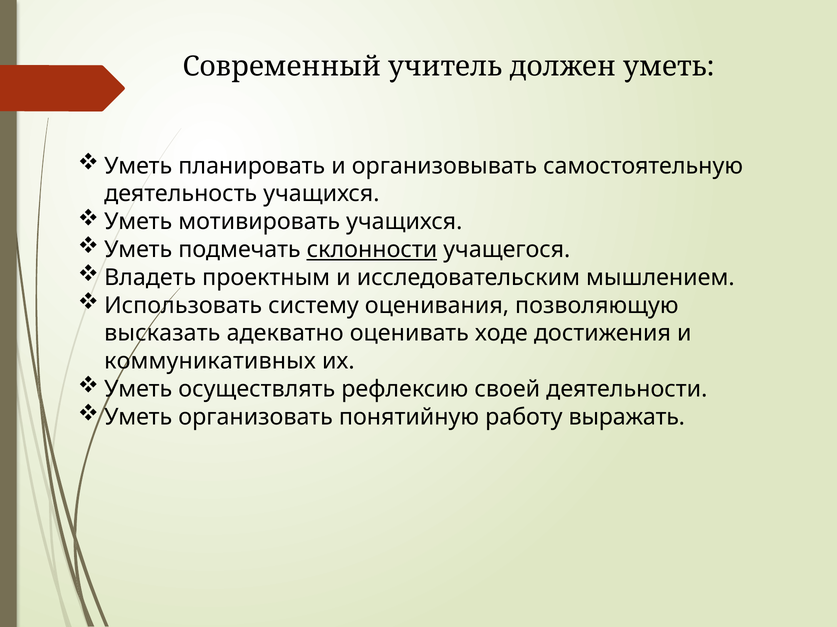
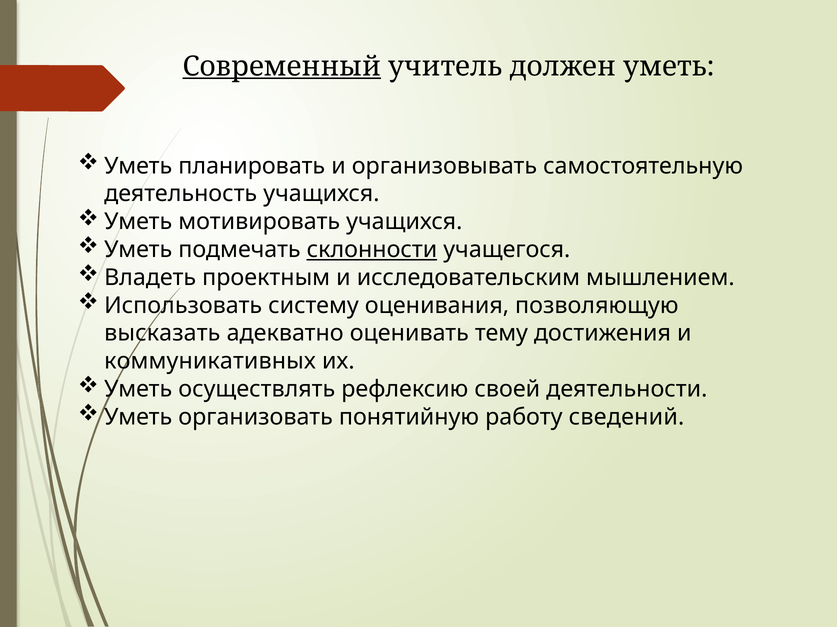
Современный underline: none -> present (282, 66)
ходе: ходе -> тему (501, 334)
выражать: выражать -> сведений (627, 417)
